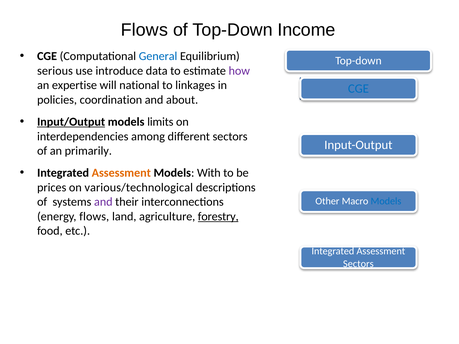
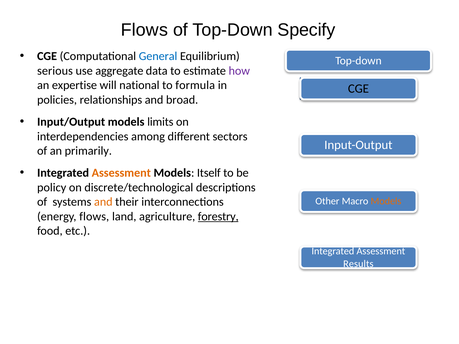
Income: Income -> Specify (306, 30)
introduce: introduce -> aggregate (119, 71)
linkages: linkages -> formula (195, 85)
CGE colour: blue -> black (358, 89)
coordination: coordination -> relationships (111, 100)
about: about -> broad (182, 100)
Input/Output underline: present -> none (71, 122)
With: With -> Itself (209, 173)
prices: prices -> policy (52, 188)
various/technological: various/technological -> discrete/technological (139, 188)
and colour: purple -> orange (103, 202)
Models colour: blue -> orange (386, 201)
Sectors: Sectors -> Results (358, 264)
